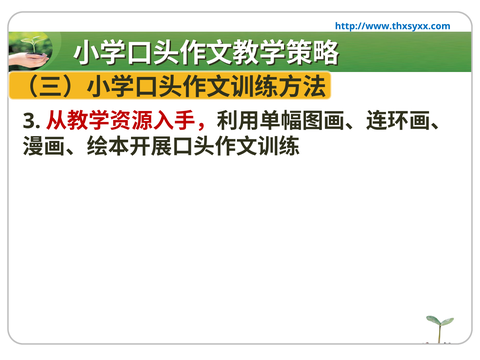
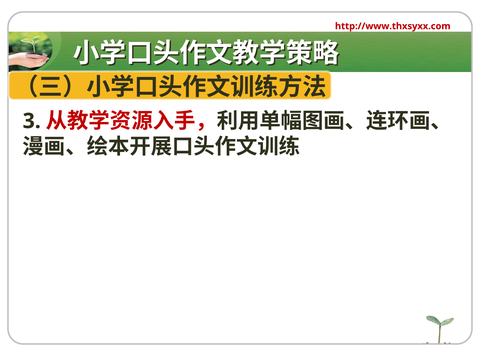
http://www.thxsyxx.com colour: blue -> red (393, 26)
